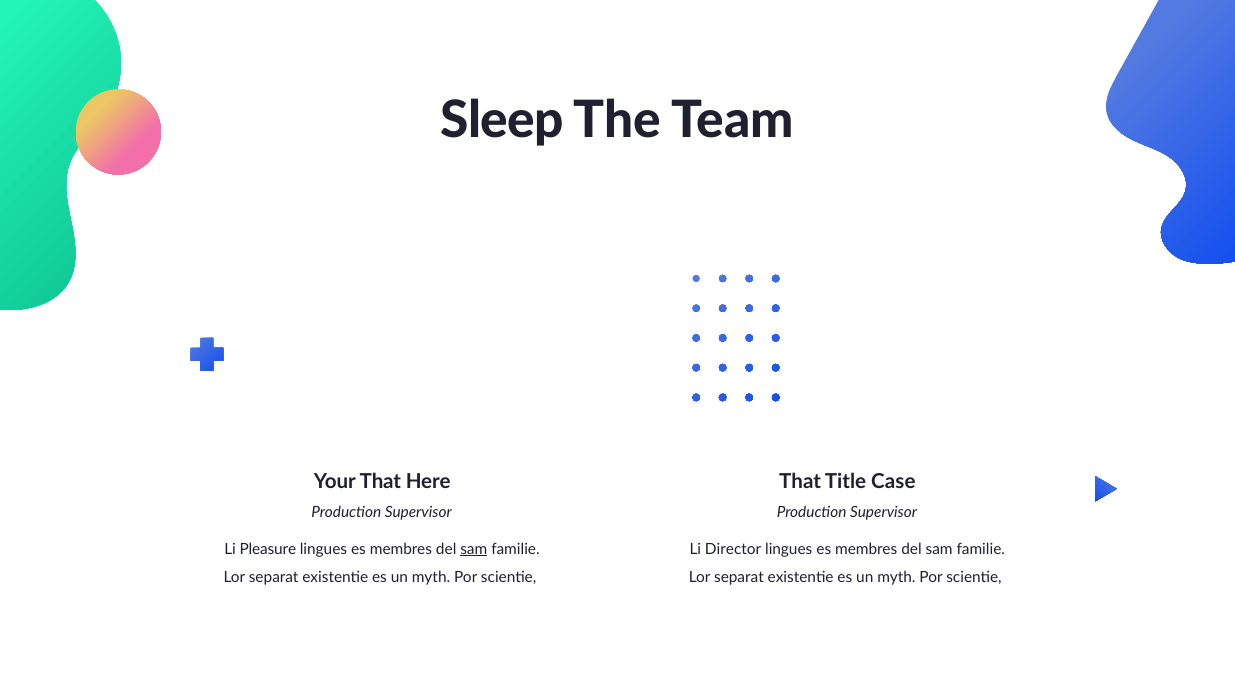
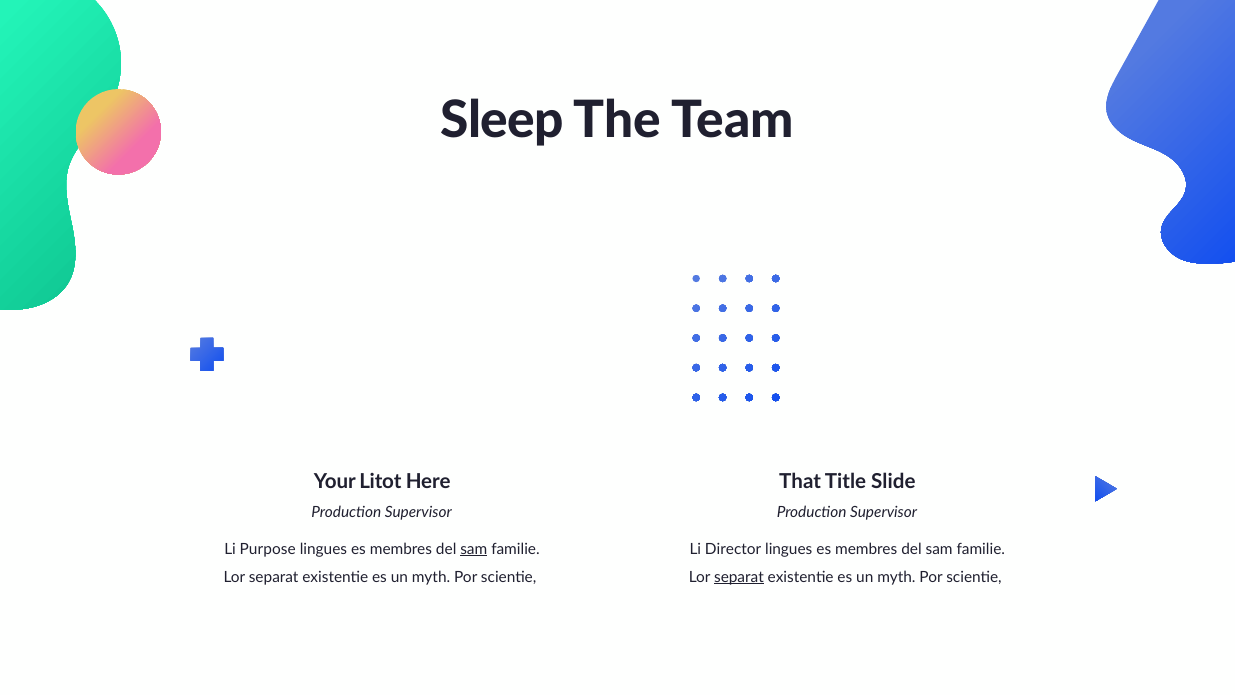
Your That: That -> Litot (380, 481)
Case: Case -> Slide (893, 482)
Pleasure: Pleasure -> Purpose (268, 549)
separat underline: none -> present (739, 577)
